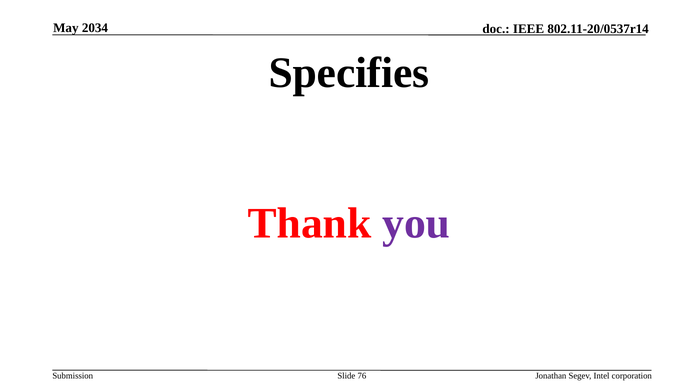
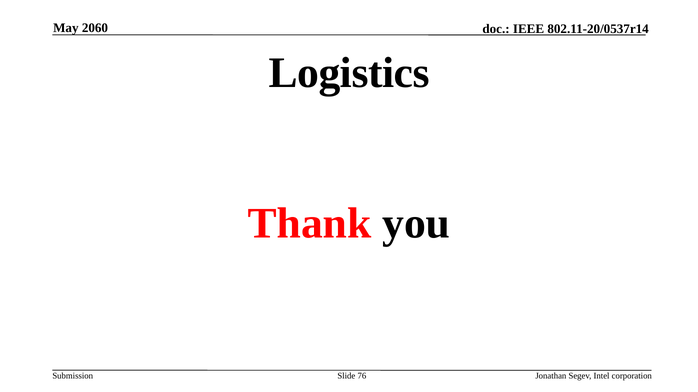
2034: 2034 -> 2060 (95, 28)
Specifies: Specifies -> Logistics (349, 73)
you colour: purple -> black (416, 224)
